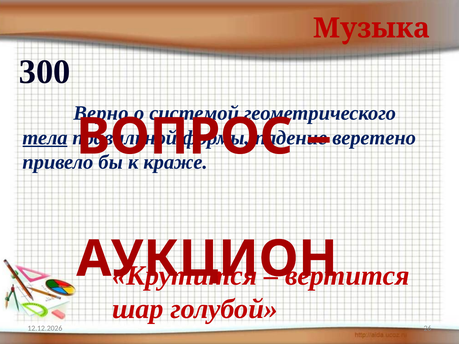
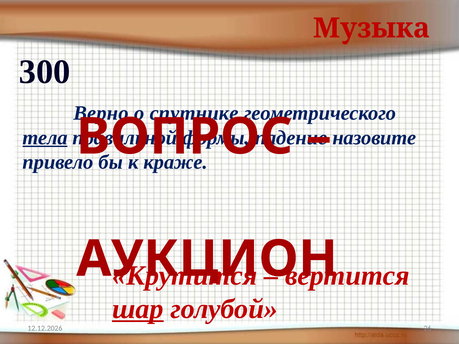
системой: системой -> спутнике (194, 113)
веретено: веретено -> назовите (374, 138)
шар underline: none -> present (138, 309)
